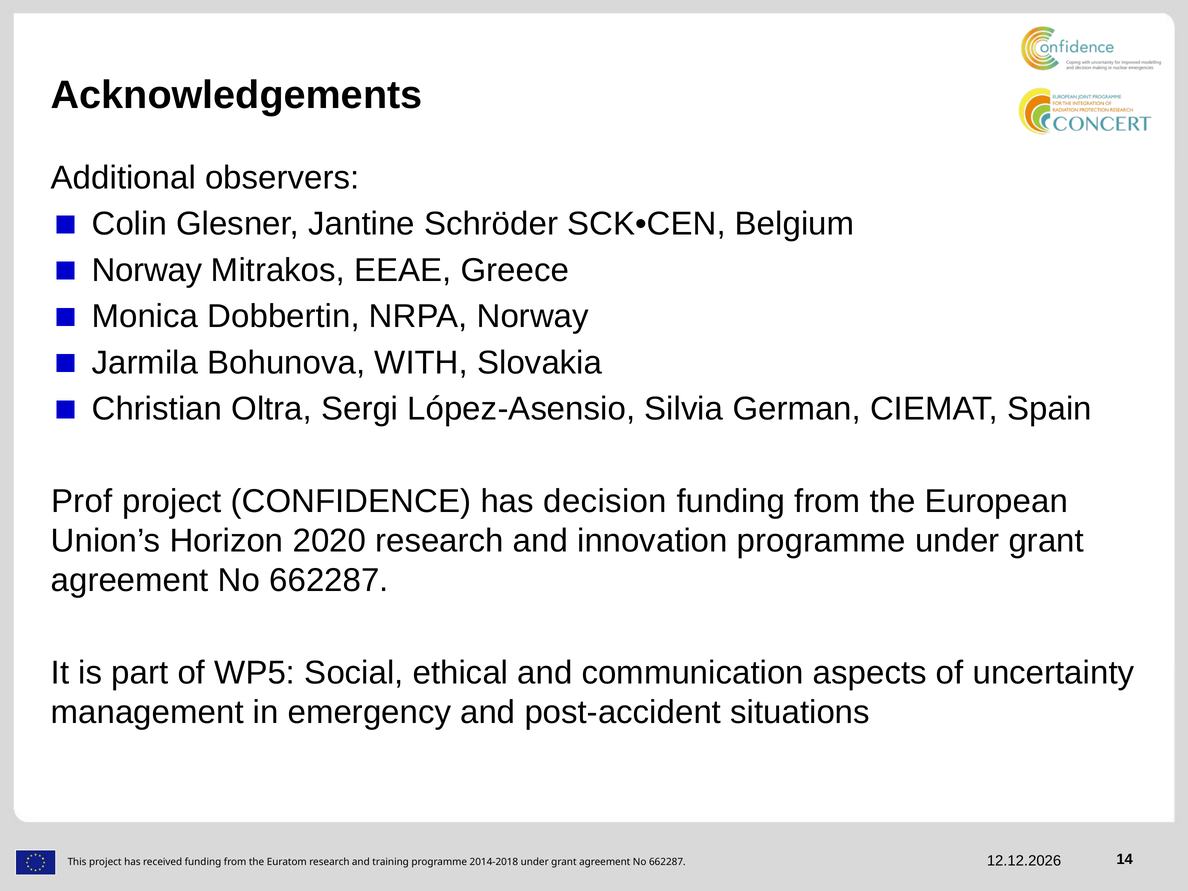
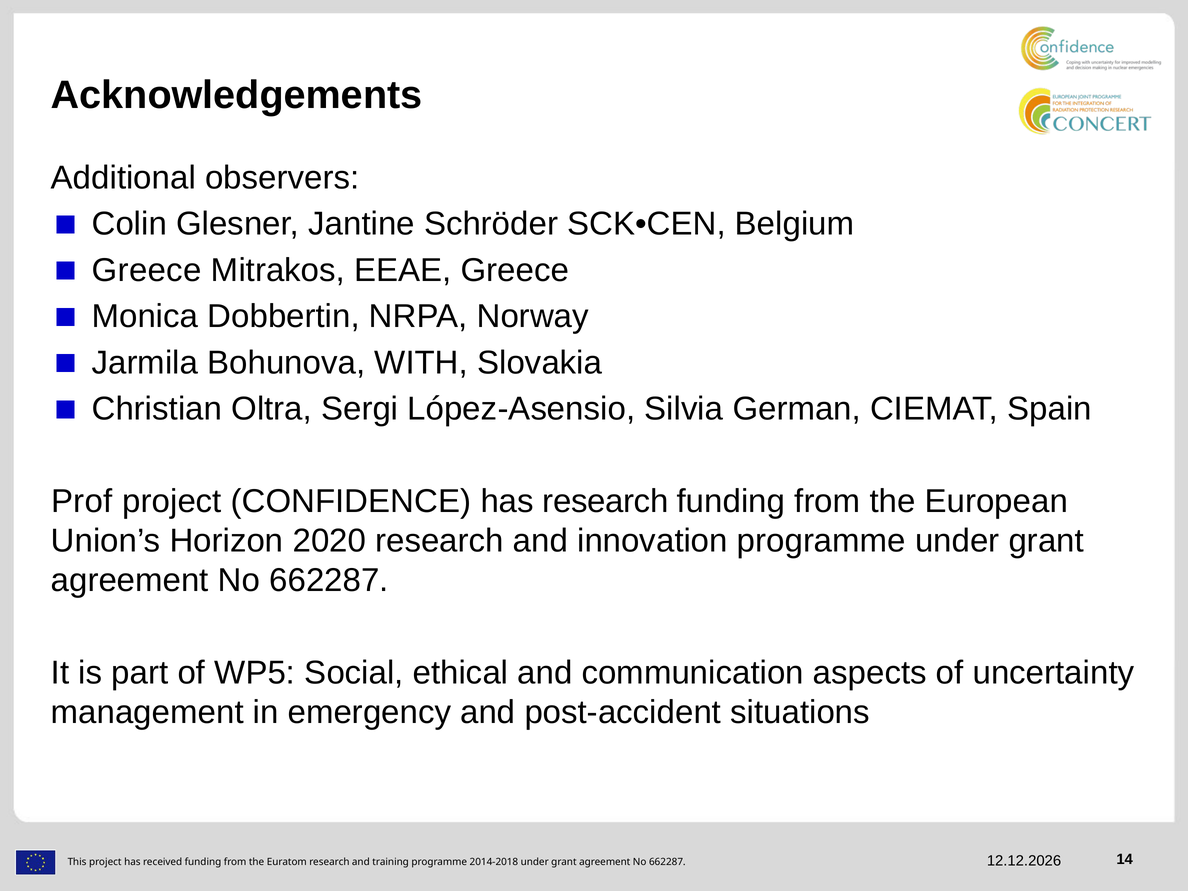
Norway: Norway -> Greece (147, 270)
has decision: decision -> research (605, 501)
